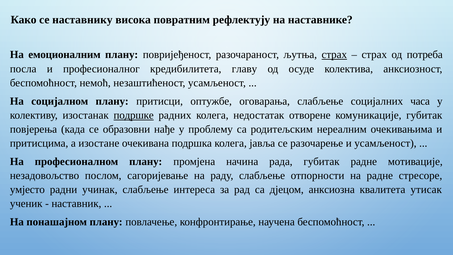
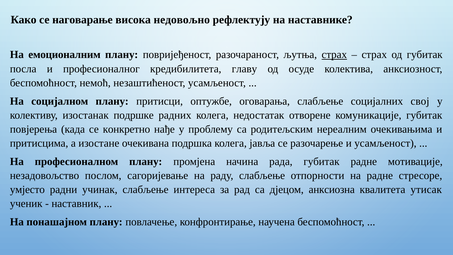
наставнику: наставнику -> наговарање (82, 20)
повратним: повратним -> недовољно (182, 20)
од потреба: потреба -> губитак (425, 55)
часа: часа -> свој (420, 101)
подршке underline: present -> none (134, 115)
образовни: образовни -> конкретно (126, 129)
